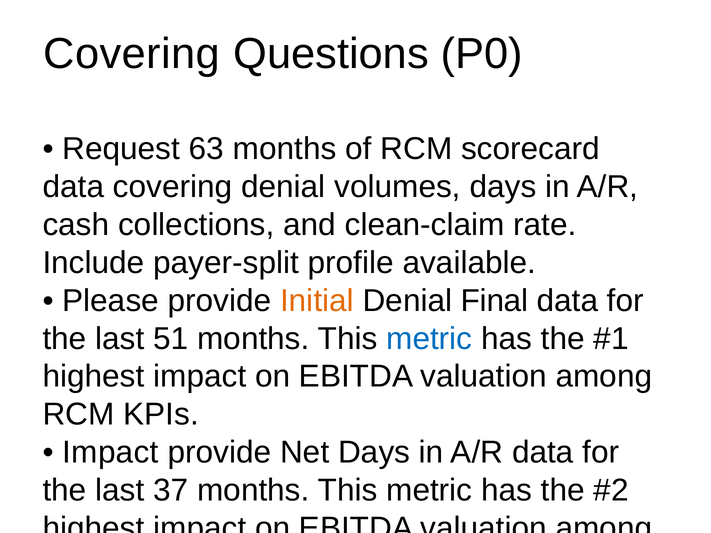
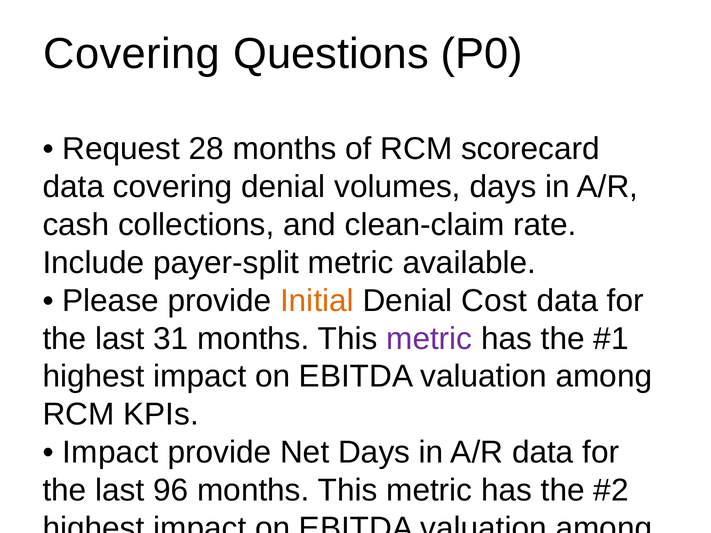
63: 63 -> 28 (206, 149)
payer-split profile: profile -> metric (351, 263)
Denial Final: Final -> Cost (494, 301)
51: 51 -> 31 (171, 339)
metric colour: blue -> purple (429, 339)
37: 37 -> 96 (171, 490)
